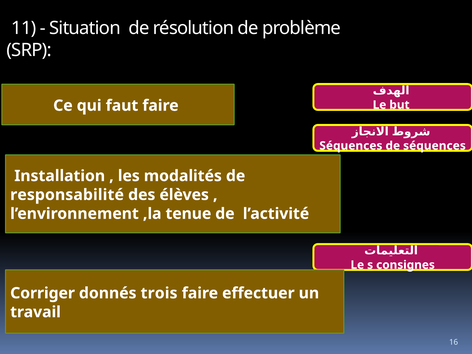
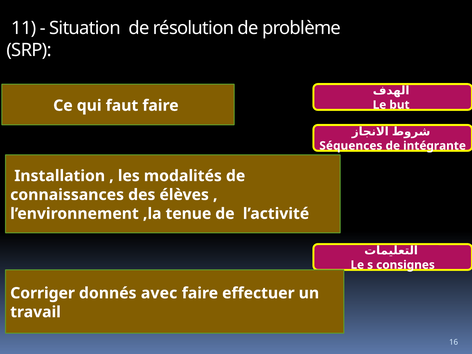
de séquences: séquences -> intégrante (435, 146)
responsabilité: responsabilité -> connaissances (67, 195)
trois: trois -> avec (159, 293)
